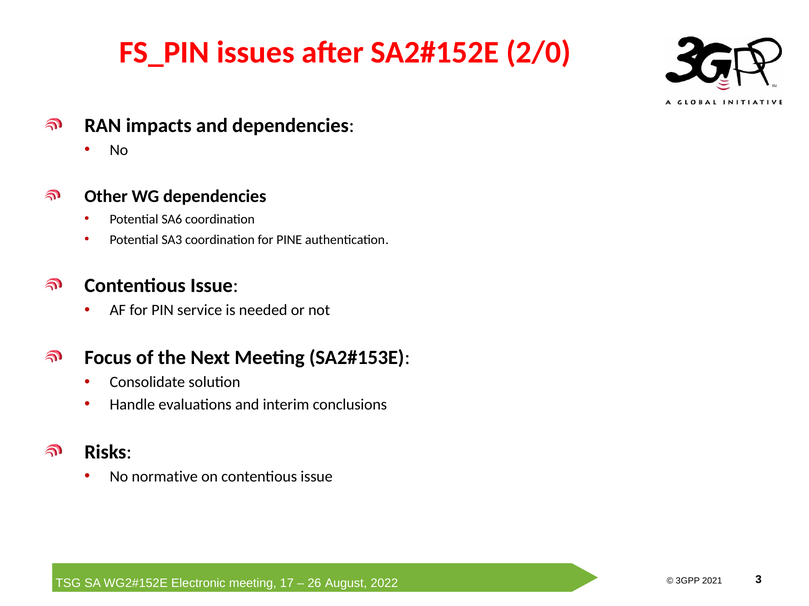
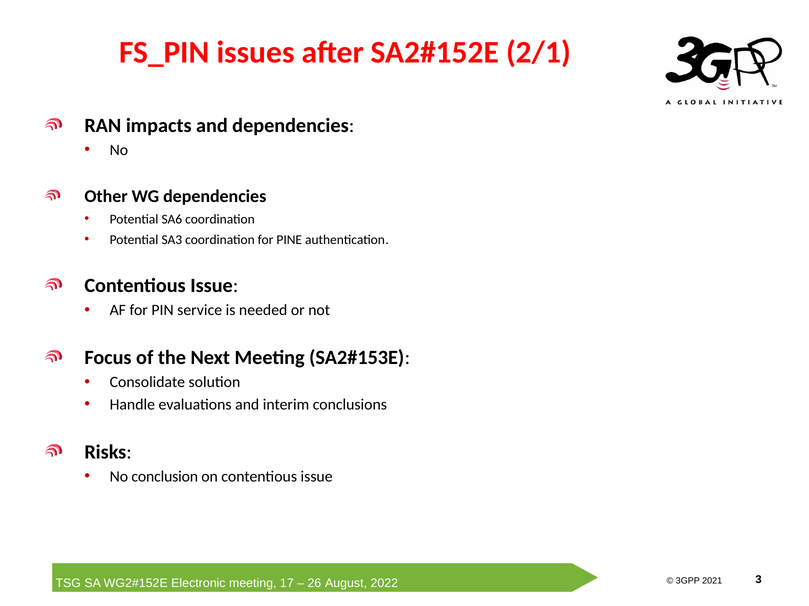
2/0: 2/0 -> 2/1 (538, 52)
normative: normative -> conclusion (165, 477)
